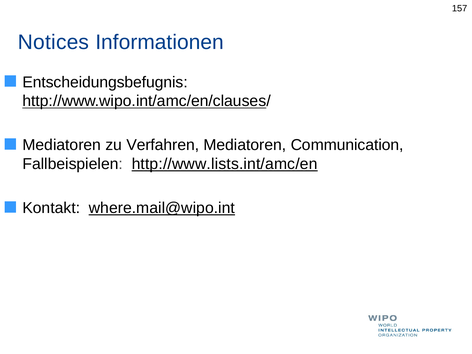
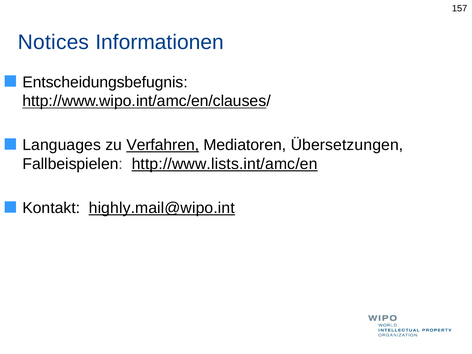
Mediatoren: Mediatoren -> Languages (62, 145)
Verfahren underline: none -> present (163, 145)
Communication: Communication -> Übersetzungen (347, 145)
where.mail@wipo.int: where.mail@wipo.int -> highly.mail@wipo.int (162, 208)
